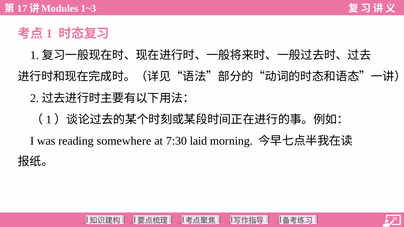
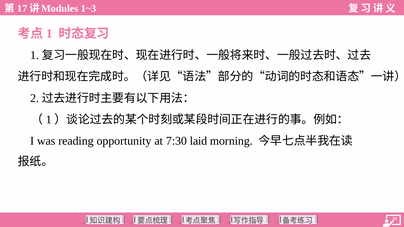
somewhere: somewhere -> opportunity (124, 141)
